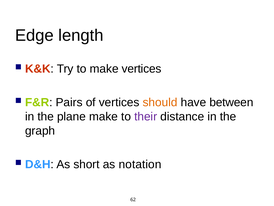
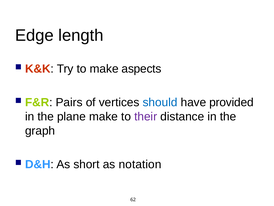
make vertices: vertices -> aspects (142, 69)
should colour: orange -> blue (160, 102)
between: between -> provided (231, 102)
